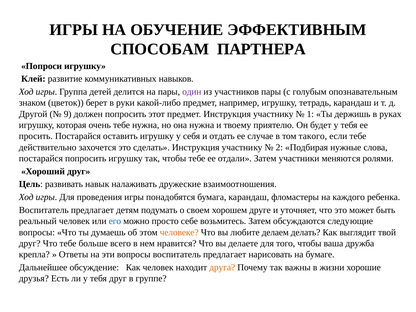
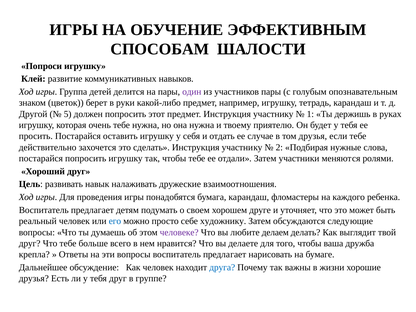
ПАРТНЕРА: ПАРТНЕРА -> ШАЛОСТИ (261, 49)
9: 9 -> 5 (68, 114)
том такого: такого -> друзья (313, 136)
возьмитесь: возьмитесь -> художнику (223, 221)
человеке colour: orange -> purple (179, 232)
друга colour: orange -> blue (222, 267)
